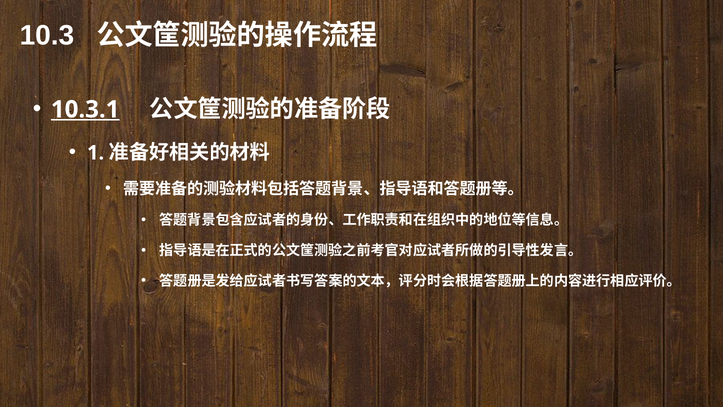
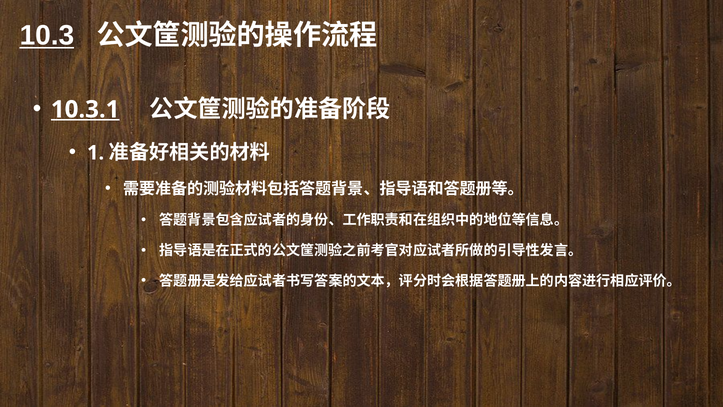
10.3 underline: none -> present (47, 36)
